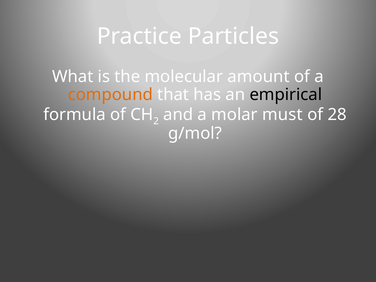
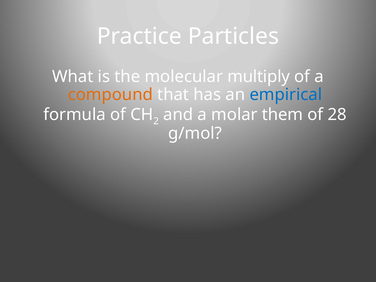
amount: amount -> multiply (259, 77)
empirical colour: black -> blue (286, 95)
must: must -> them (282, 115)
